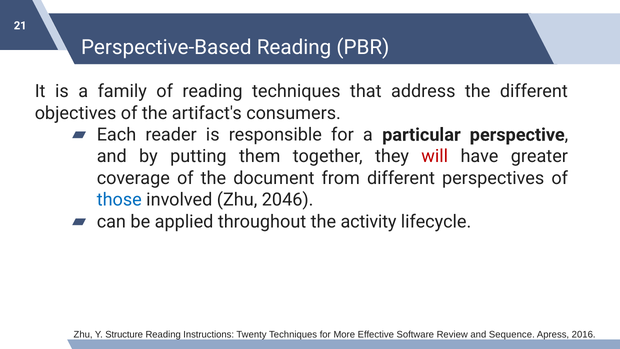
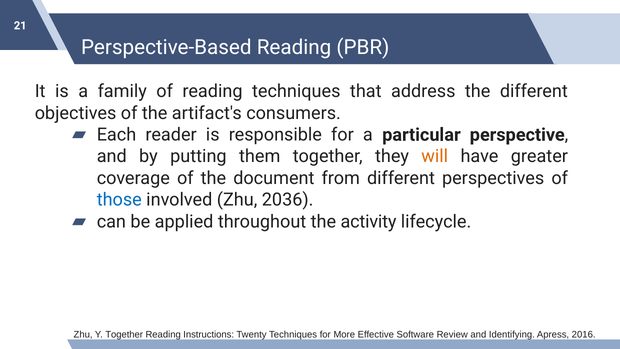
will colour: red -> orange (435, 156)
2046: 2046 -> 2036 (288, 200)
Y Structure: Structure -> Together (124, 334)
Sequence: Sequence -> Identifying (512, 334)
